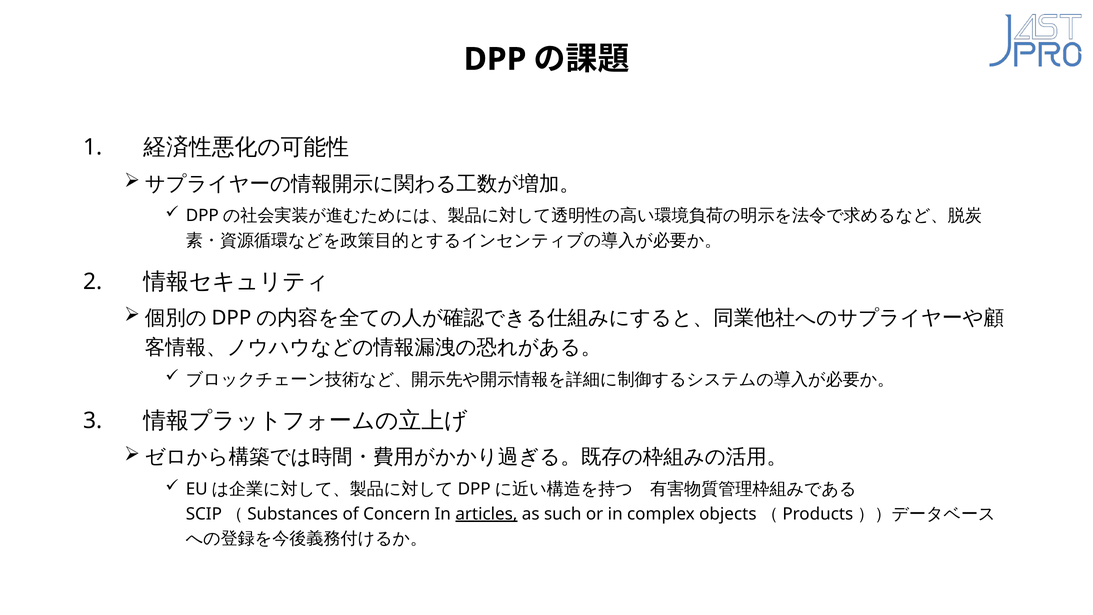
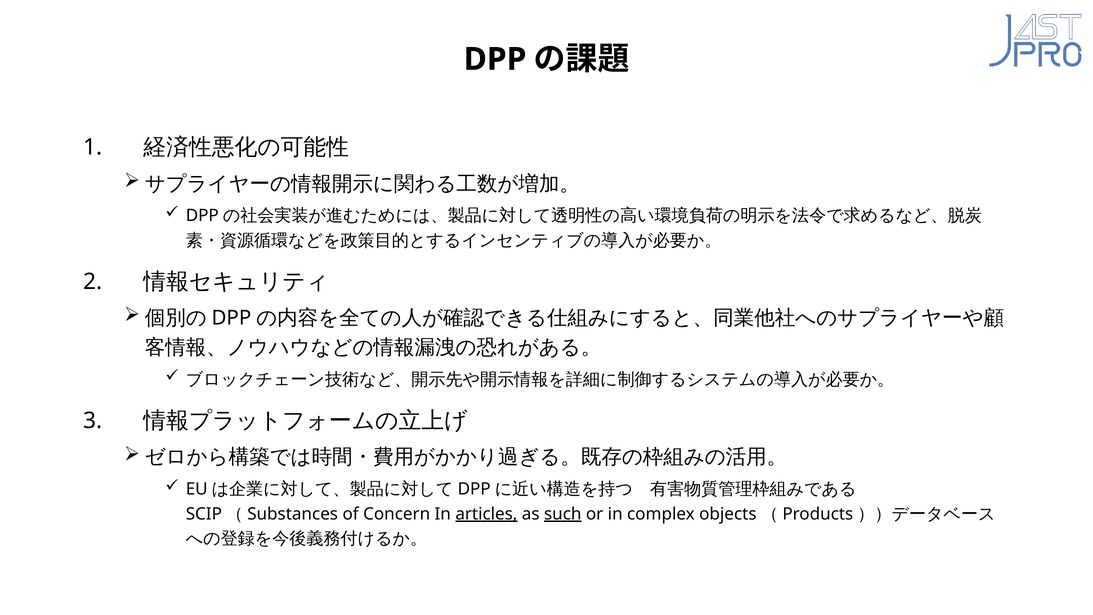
such underline: none -> present (563, 514)
